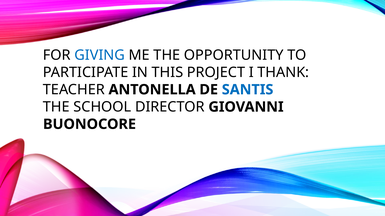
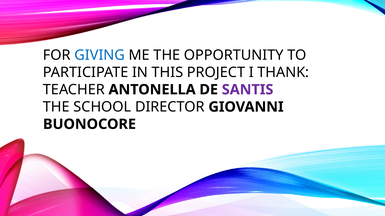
SANTIS colour: blue -> purple (248, 90)
